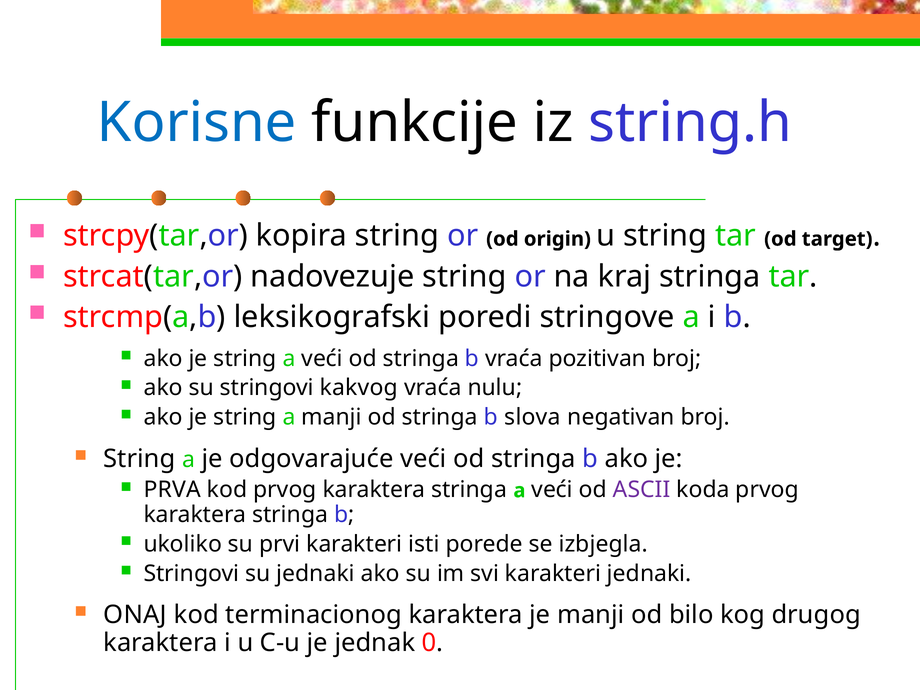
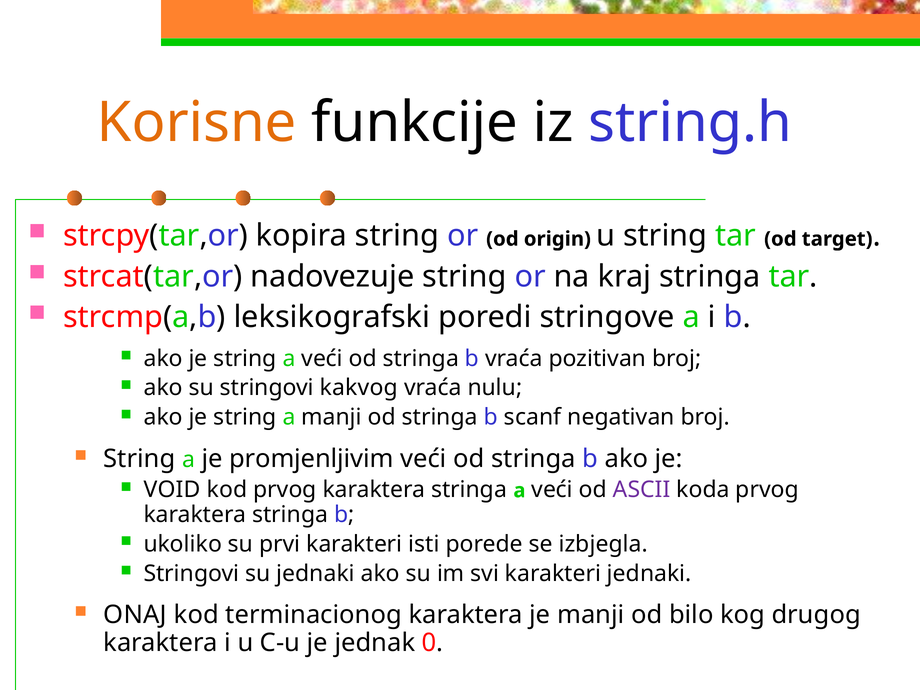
Korisne colour: blue -> orange (197, 123)
slova: slova -> scanf (533, 417)
odgovarajuće: odgovarajuće -> promjenljivim (311, 459)
PRVA: PRVA -> VOID (172, 490)
